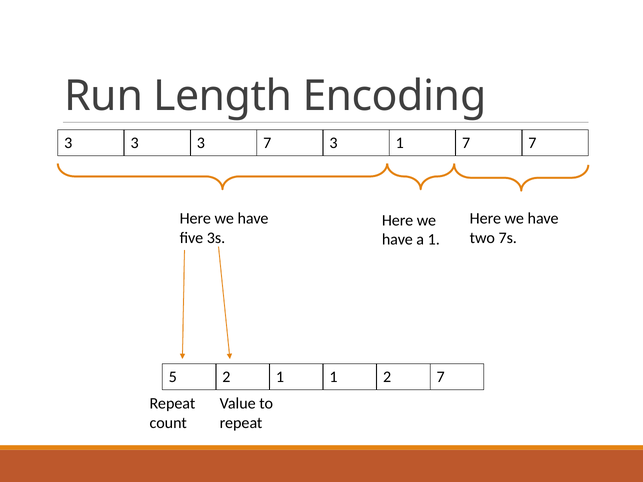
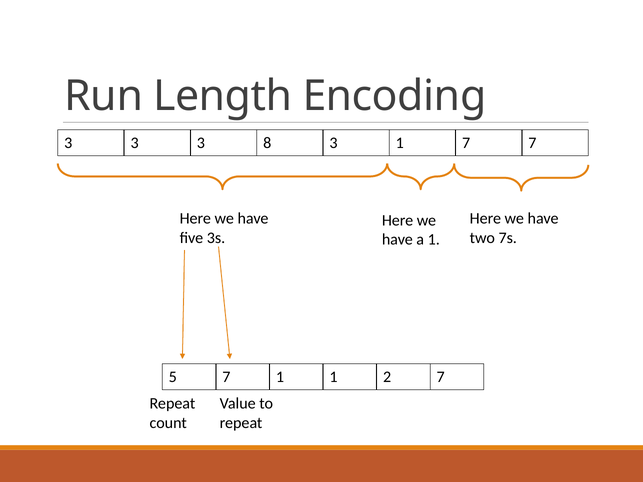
3 7: 7 -> 8 (267, 143)
5 2: 2 -> 7 (226, 377)
